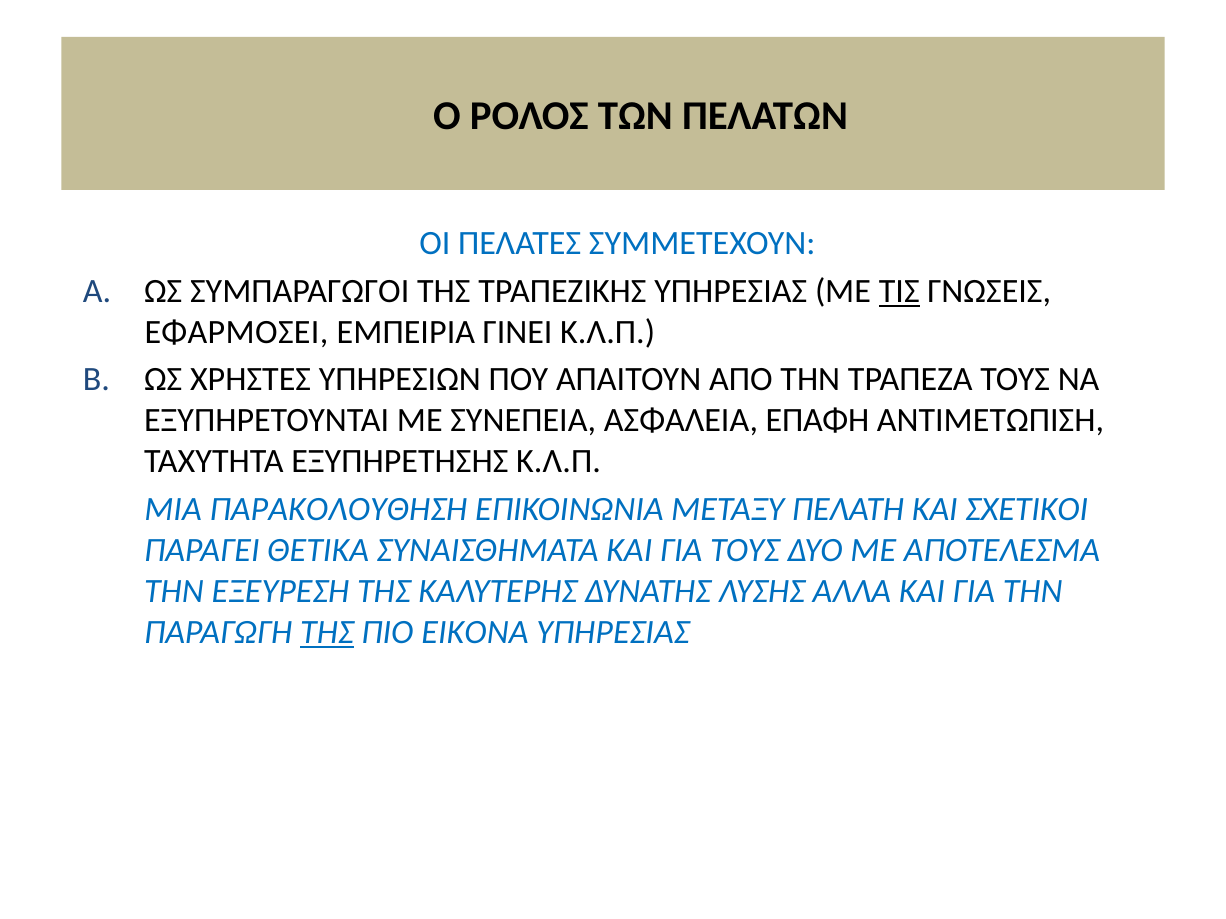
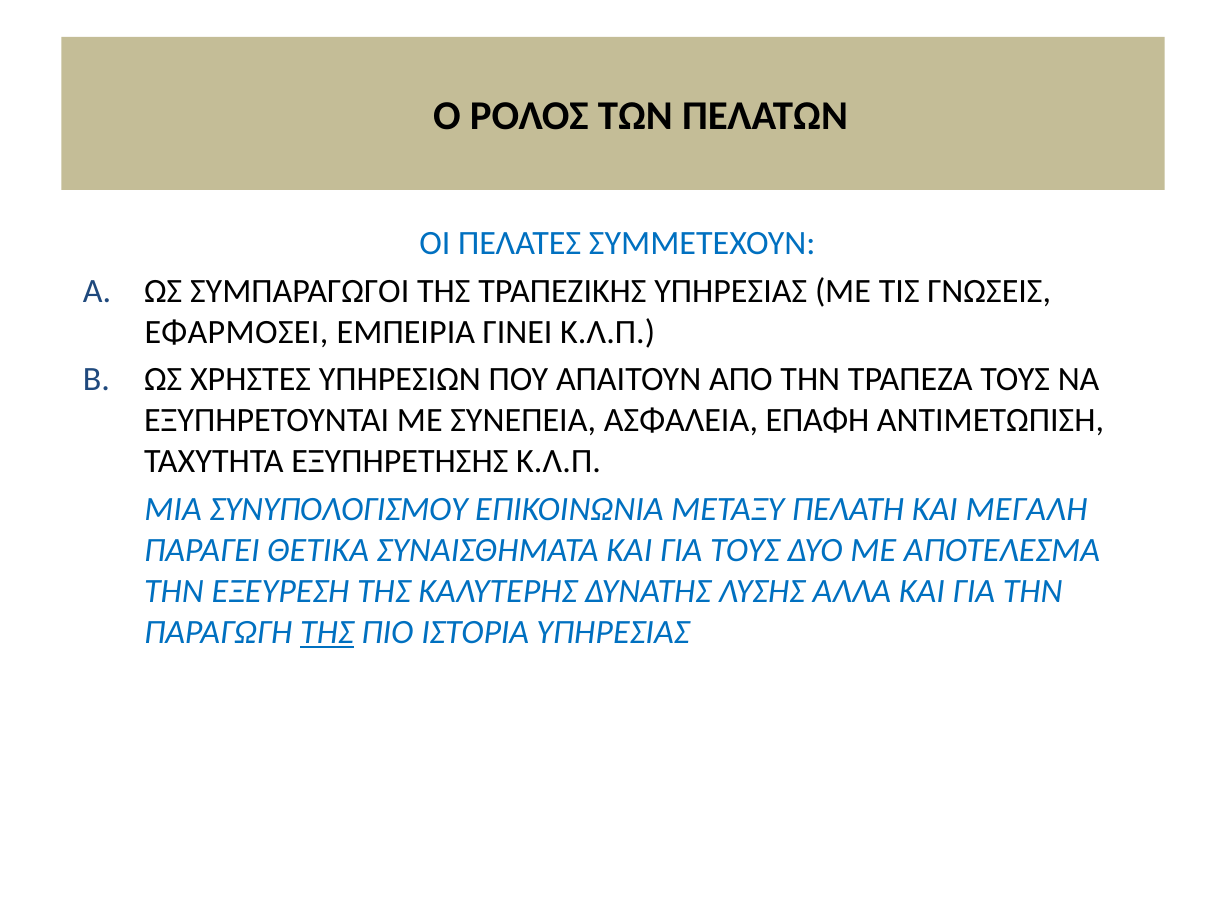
ΤΙΣ underline: present -> none (899, 291)
ΠΑΡΑΚΟΛΟΥΘΗΣΗ: ΠΑΡΑΚΟΛΟΥΘΗΣΗ -> ΣΥΝΥΠΟΛΟΓΙΣΜΟΥ (339, 510)
ΣΧΕΤΙΚΟΙ: ΣΧΕΤΙΚΟΙ -> ΜΕΓΑΛΗ (1027, 510)
ΕΙΚΟΝΑ: ΕΙΚΟΝΑ -> ΙΣΤΟΡΙΑ (475, 632)
